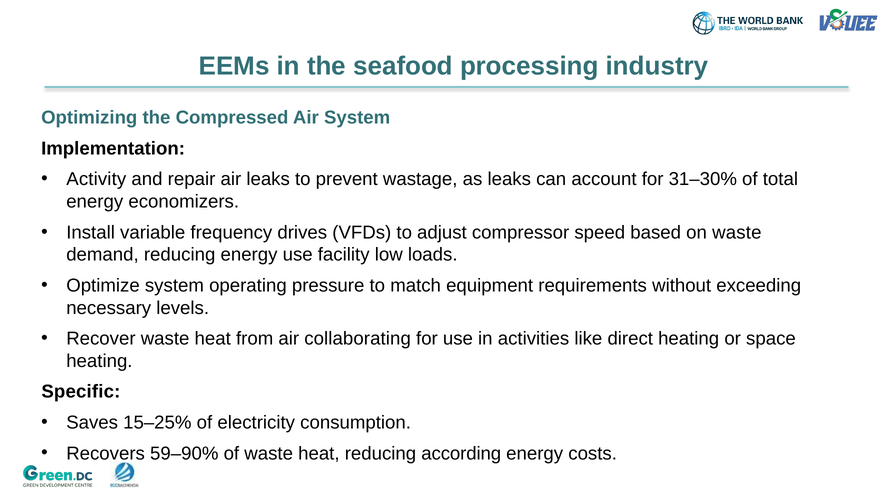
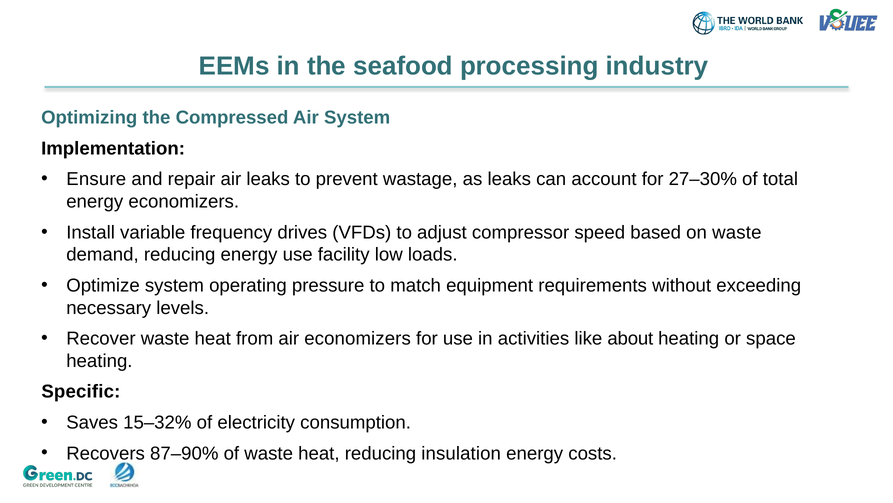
Activity: Activity -> Ensure (96, 179)
31–30%: 31–30% -> 27–30% (703, 179)
air collaborating: collaborating -> economizers (358, 338)
direct: direct -> about (630, 338)
15–25%: 15–25% -> 15–32% (157, 422)
59–90%: 59–90% -> 87–90% (184, 453)
according: according -> insulation (461, 453)
